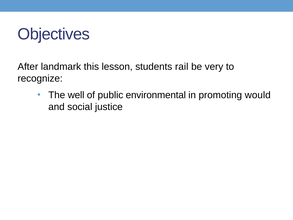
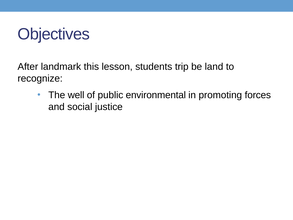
rail: rail -> trip (182, 67)
very: very -> land (214, 67)
would: would -> forces (258, 95)
